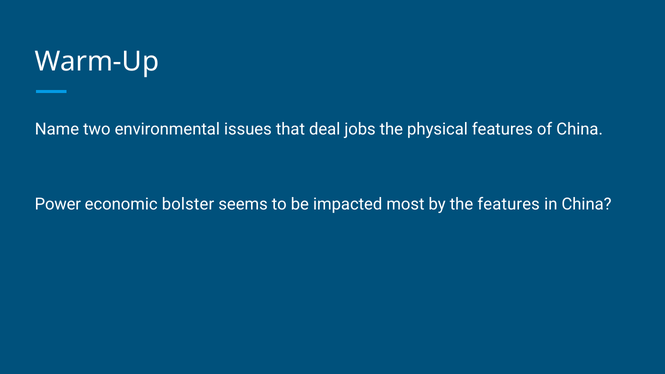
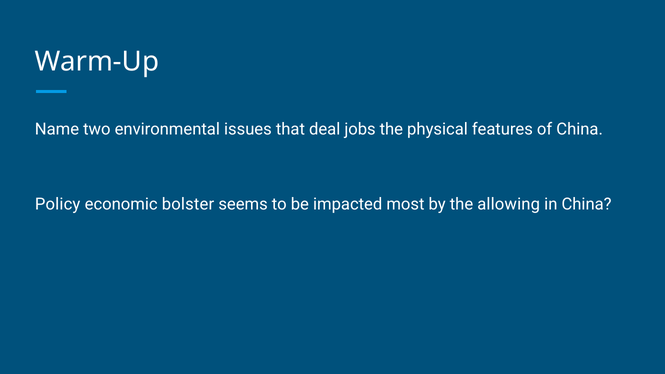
Power: Power -> Policy (58, 205)
the features: features -> allowing (509, 205)
